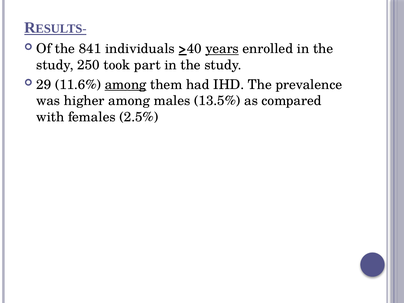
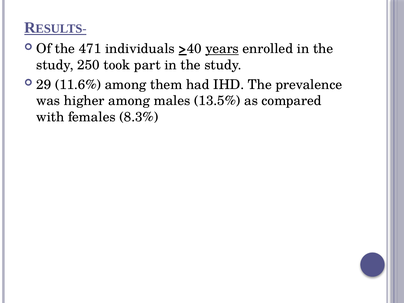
841: 841 -> 471 (90, 49)
among underline: present -> none (126, 85)
2.5%: 2.5% -> 8.3% (139, 117)
